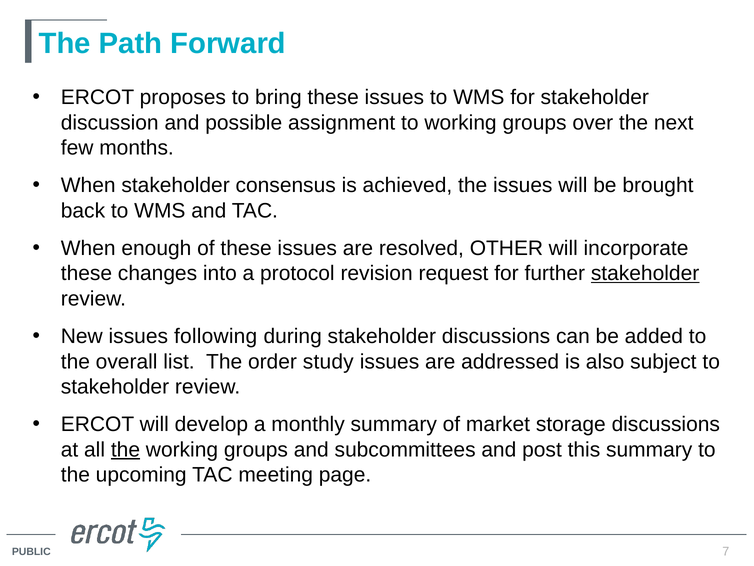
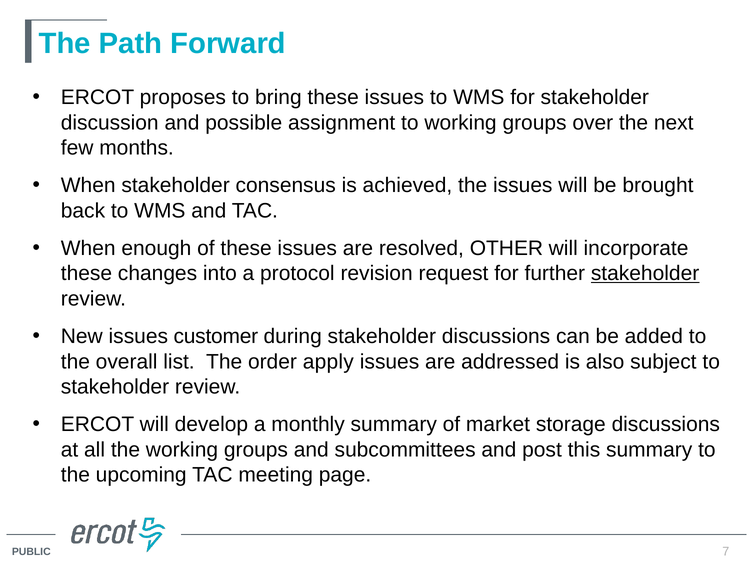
following: following -> customer (216, 336)
study: study -> apply (328, 361)
the underline: present -> none (125, 449)
